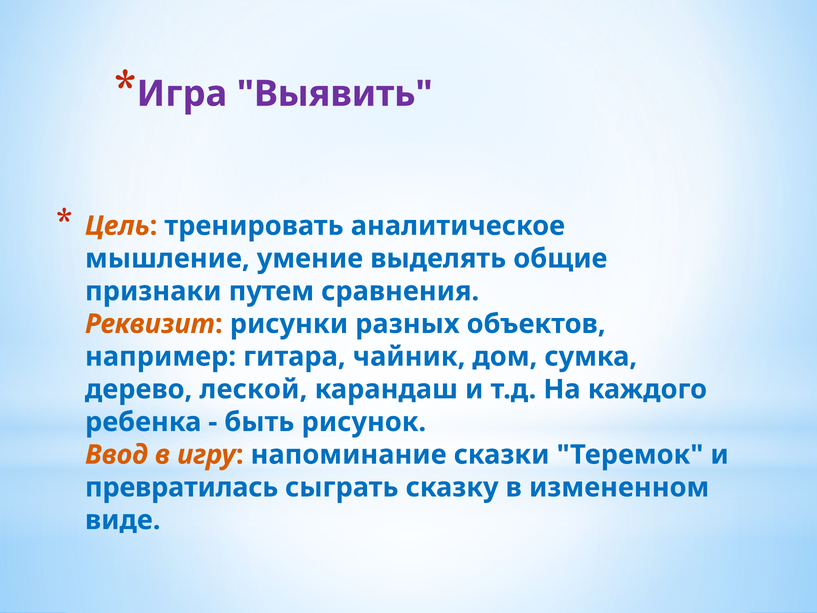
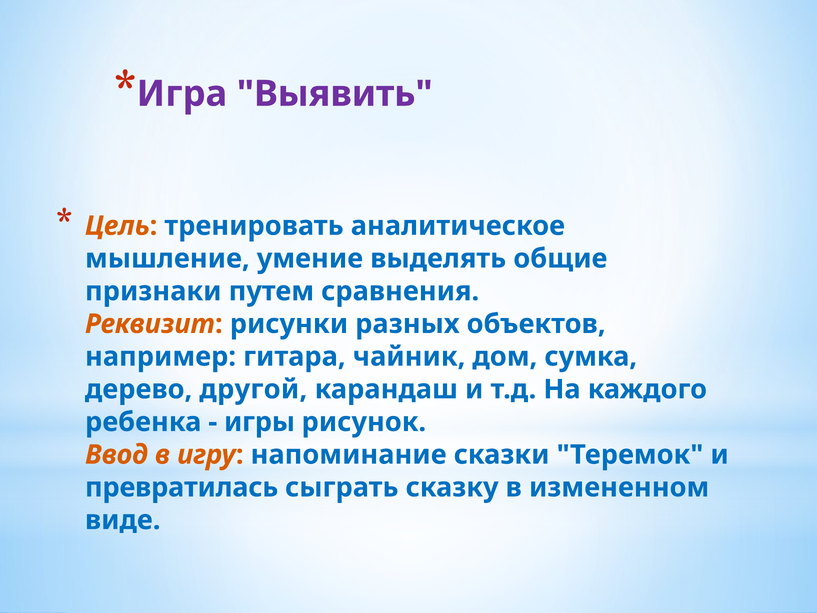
леской: леской -> другой (253, 389)
быть: быть -> игры (259, 422)
